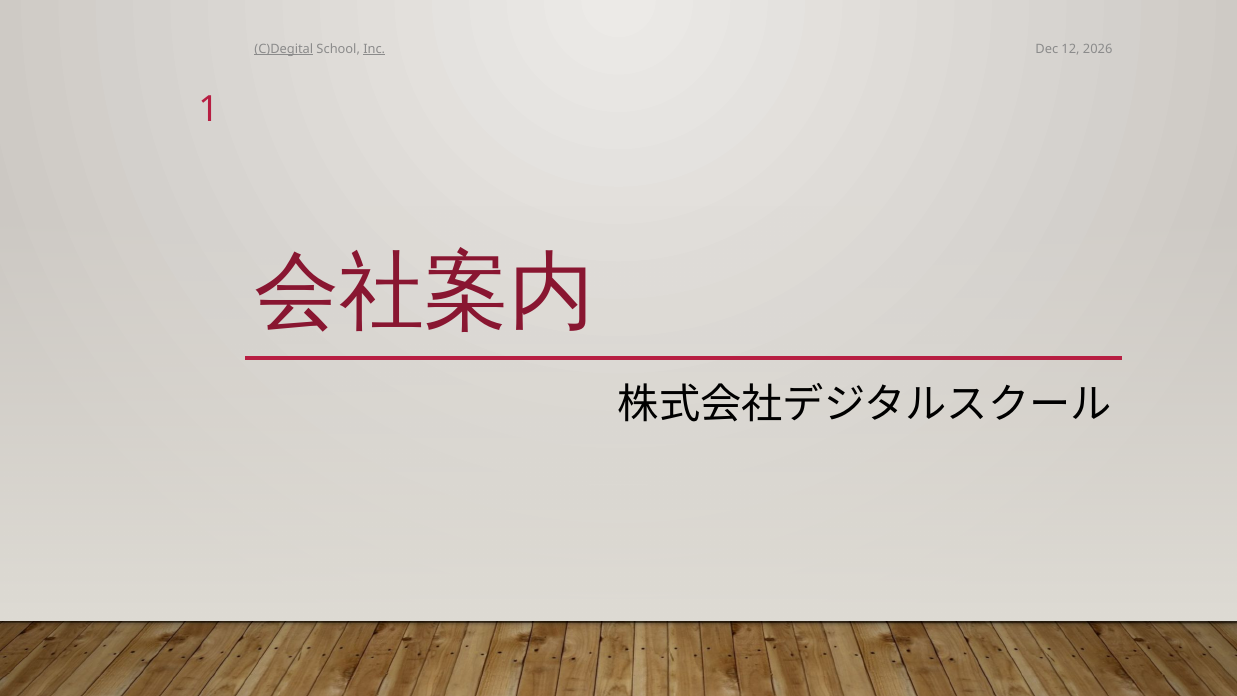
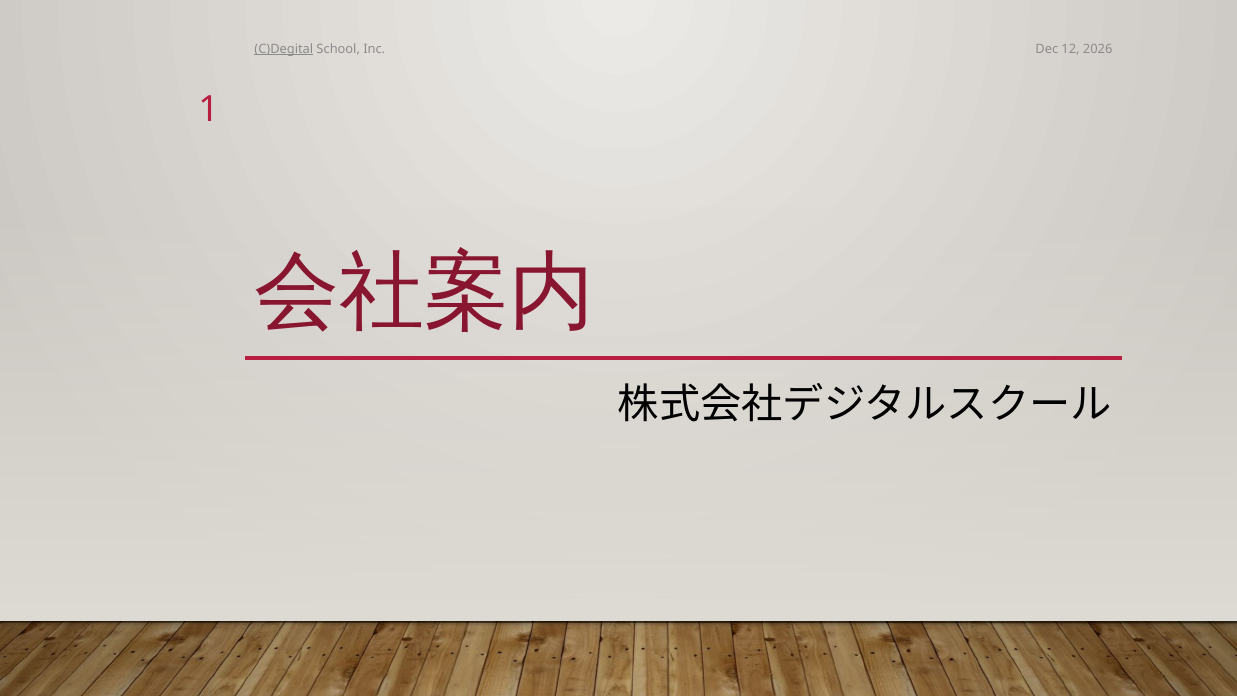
Inc underline: present -> none (374, 49)
